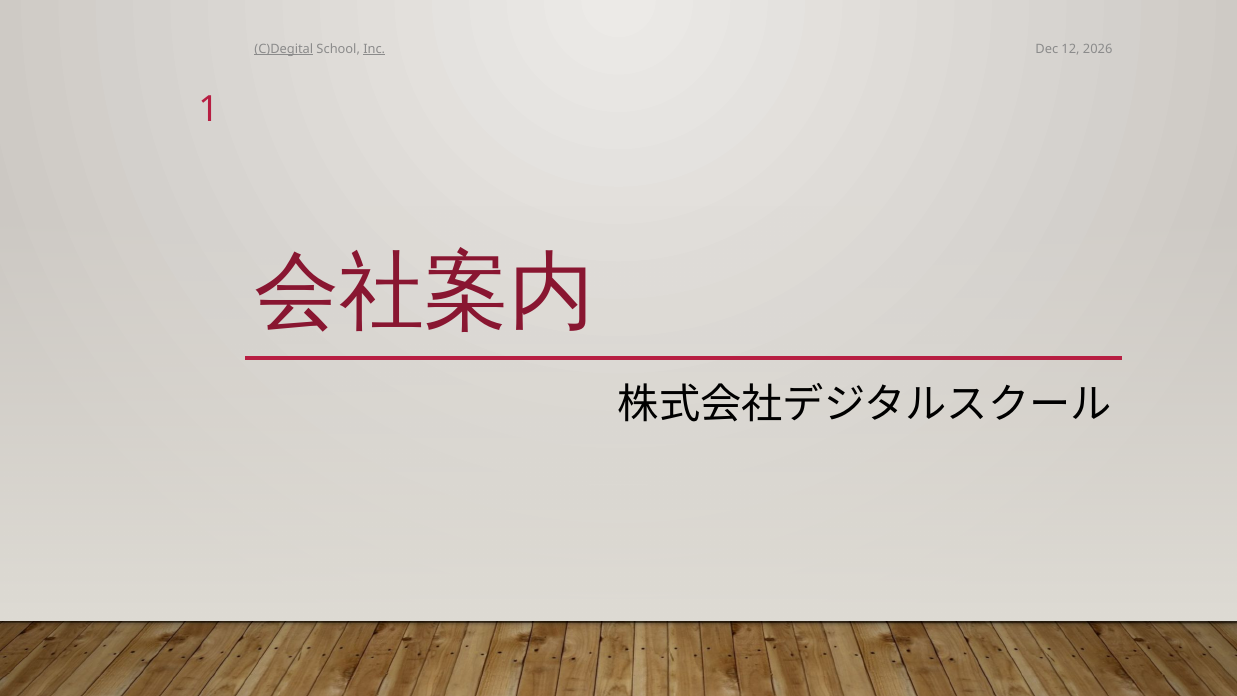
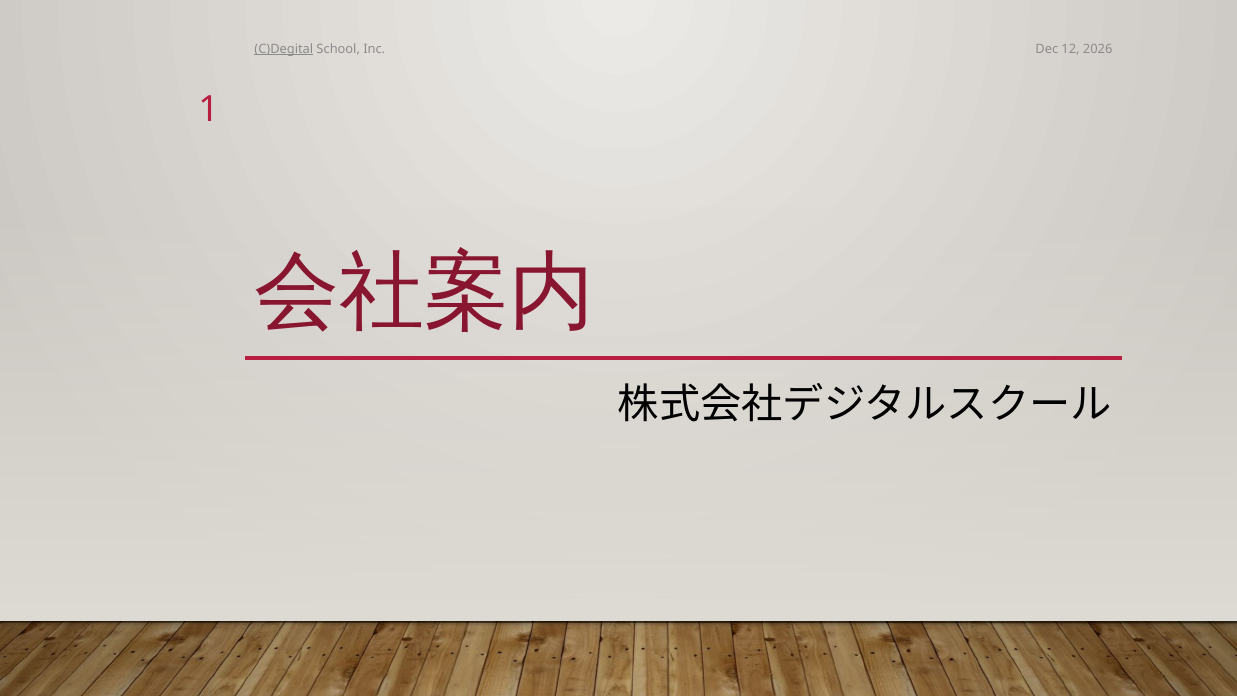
Inc underline: present -> none (374, 49)
